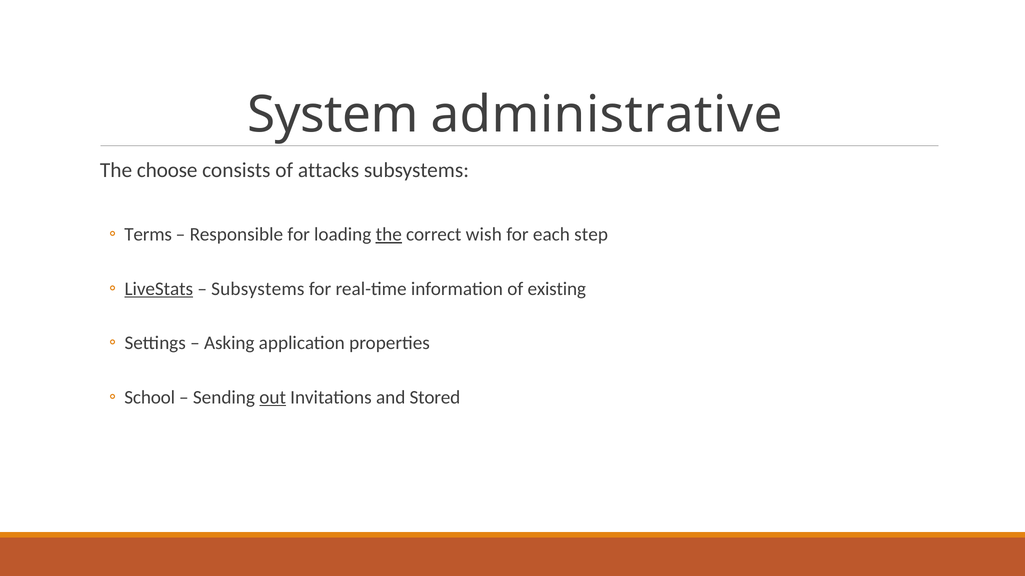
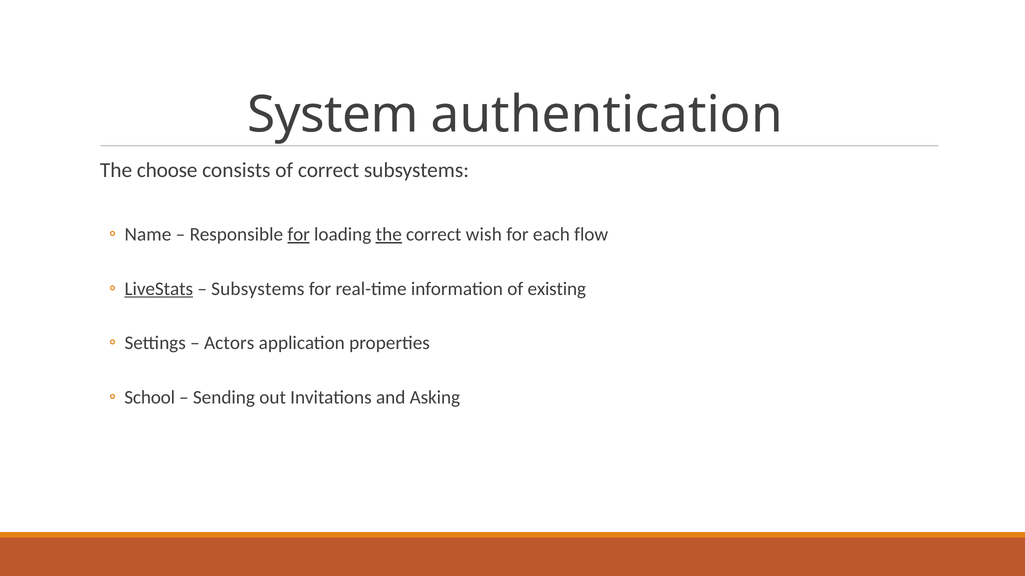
administrative: administrative -> authentication (607, 115)
of attacks: attacks -> correct (329, 170)
Terms: Terms -> Name (148, 235)
for underline: none -> present (299, 235)
step: step -> flow (591, 235)
Asking: Asking -> Actors (229, 343)
out underline: present -> none (273, 398)
Stored: Stored -> Asking (435, 398)
